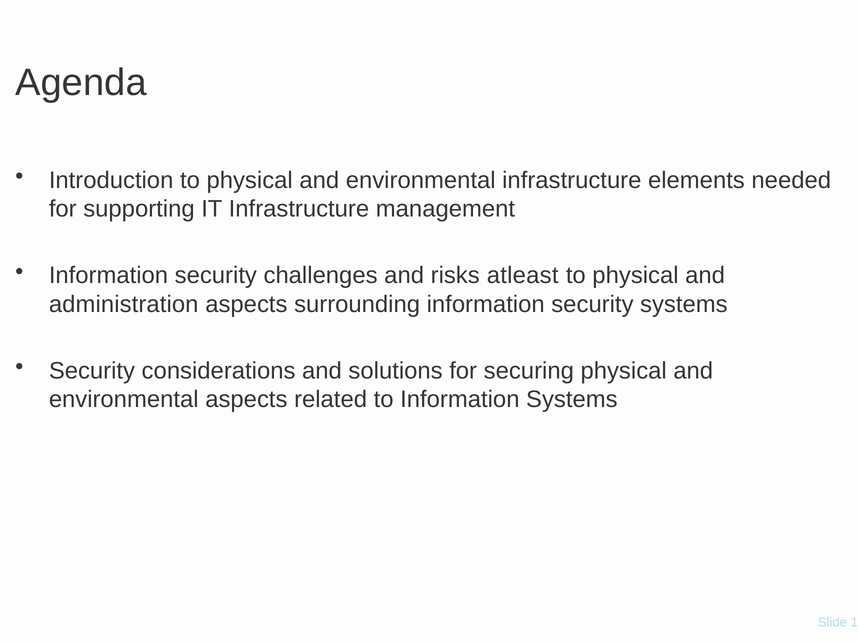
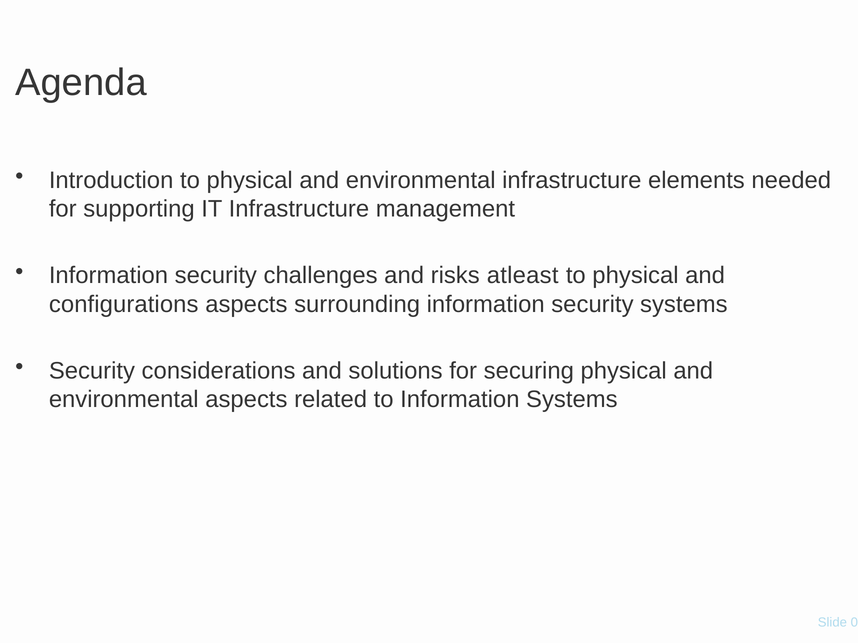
administration: administration -> configurations (124, 304)
1: 1 -> 0 (854, 623)
